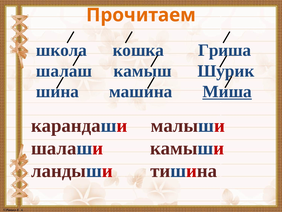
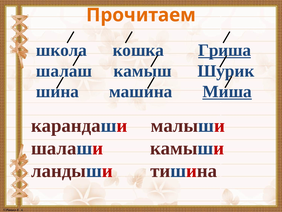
Гриша underline: none -> present (225, 50)
